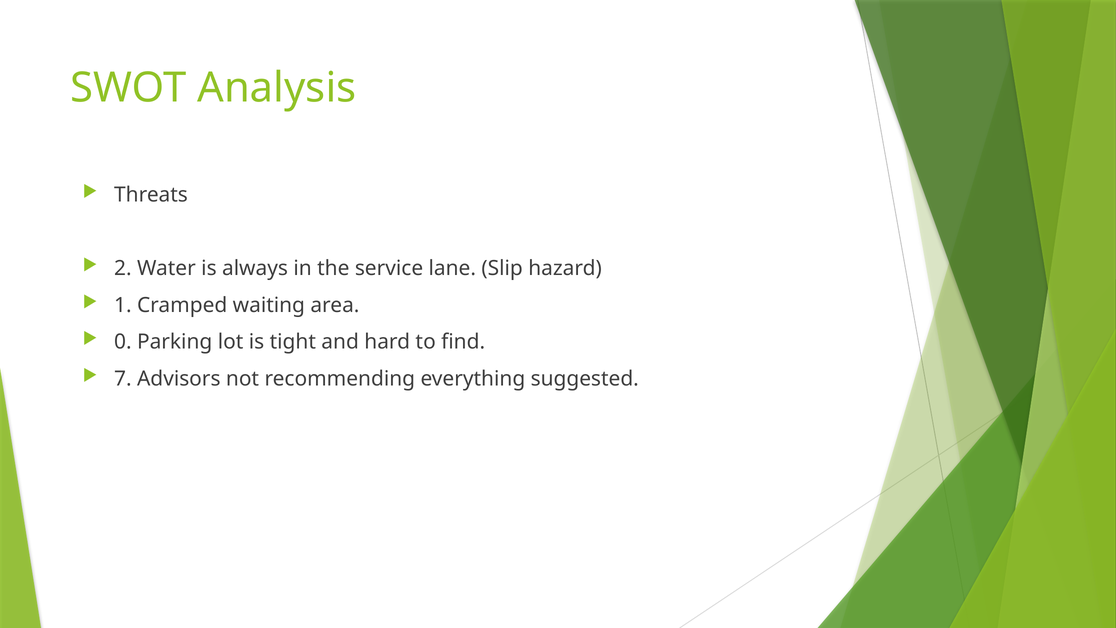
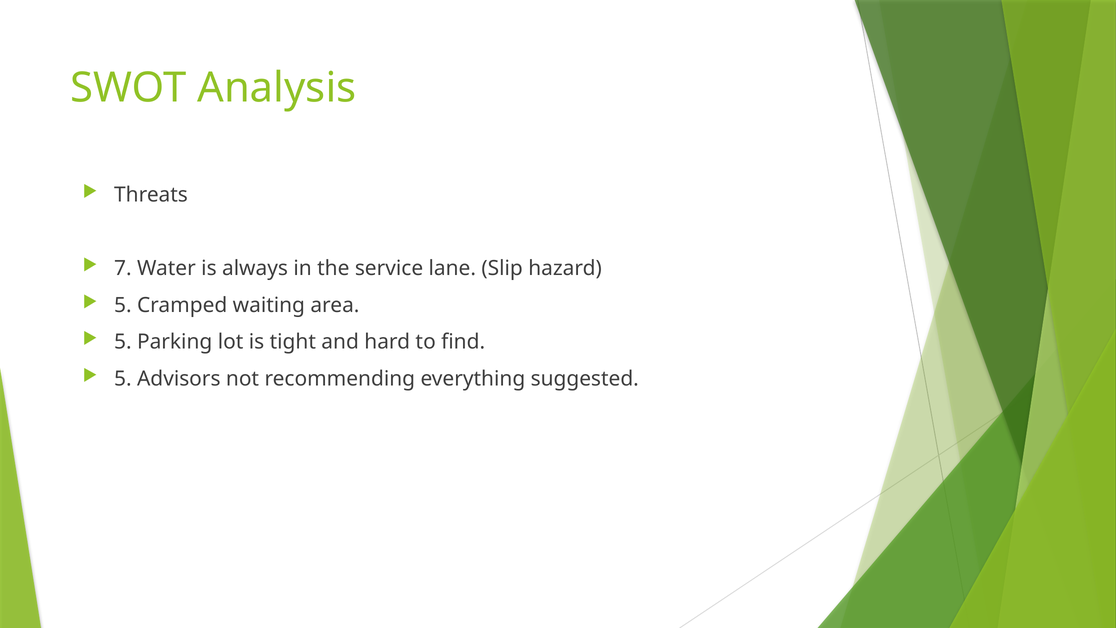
2: 2 -> 7 (123, 268)
1: 1 -> 5 (123, 305)
0: 0 -> 5 (123, 342)
7: 7 -> 5 (123, 379)
